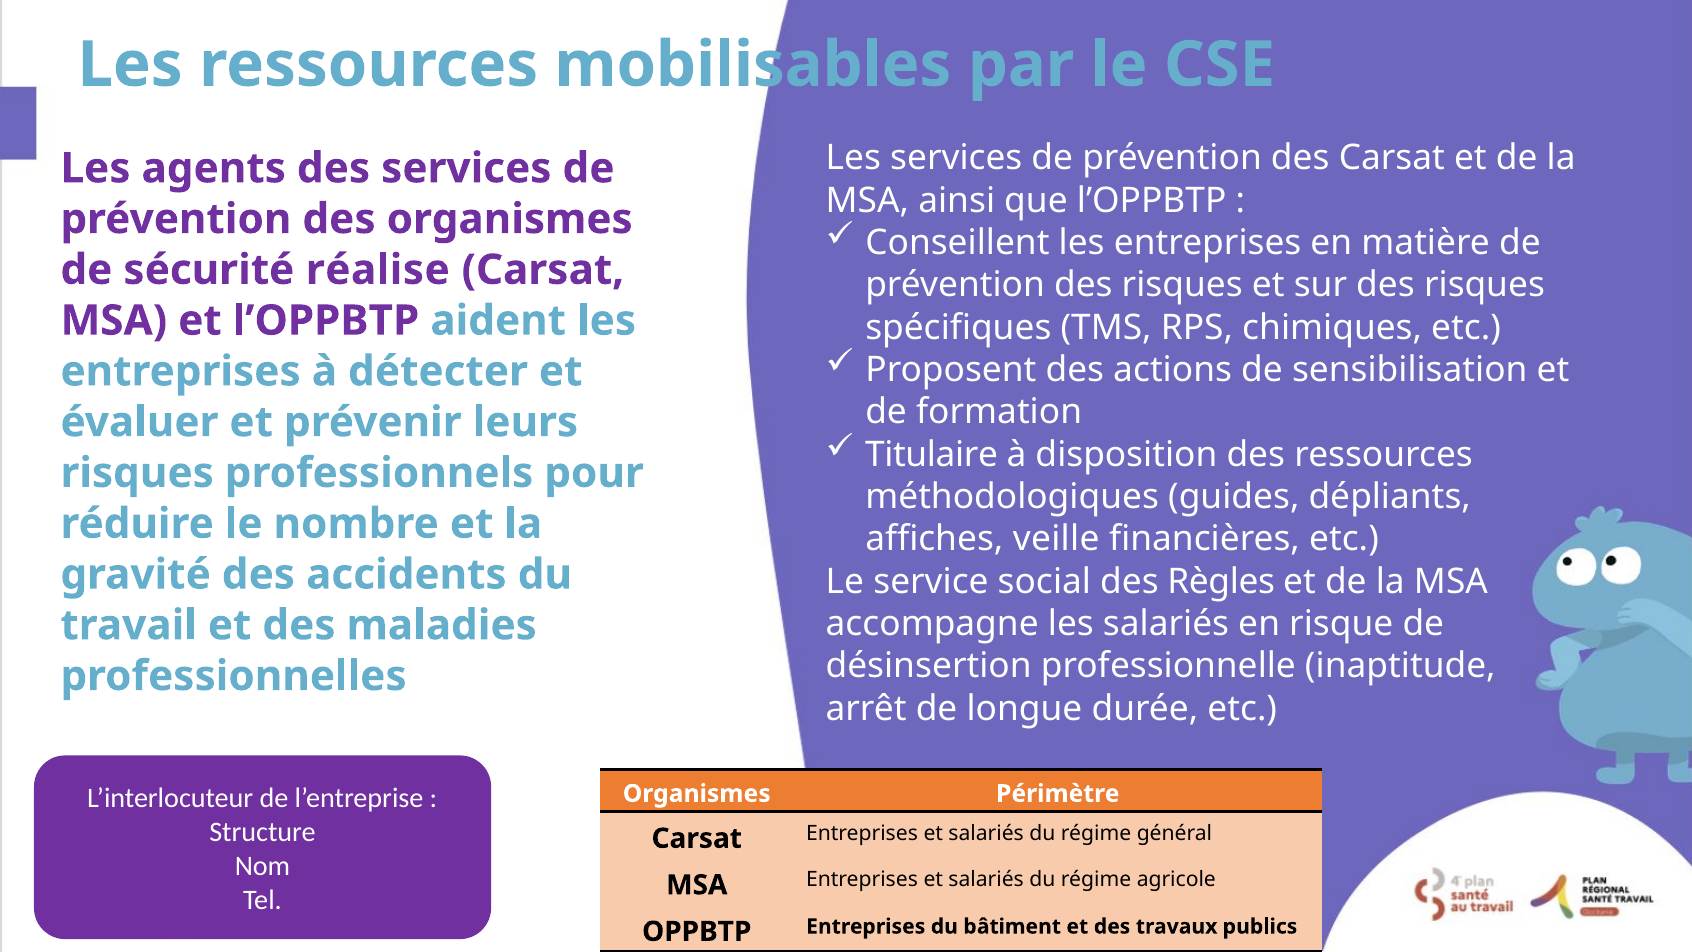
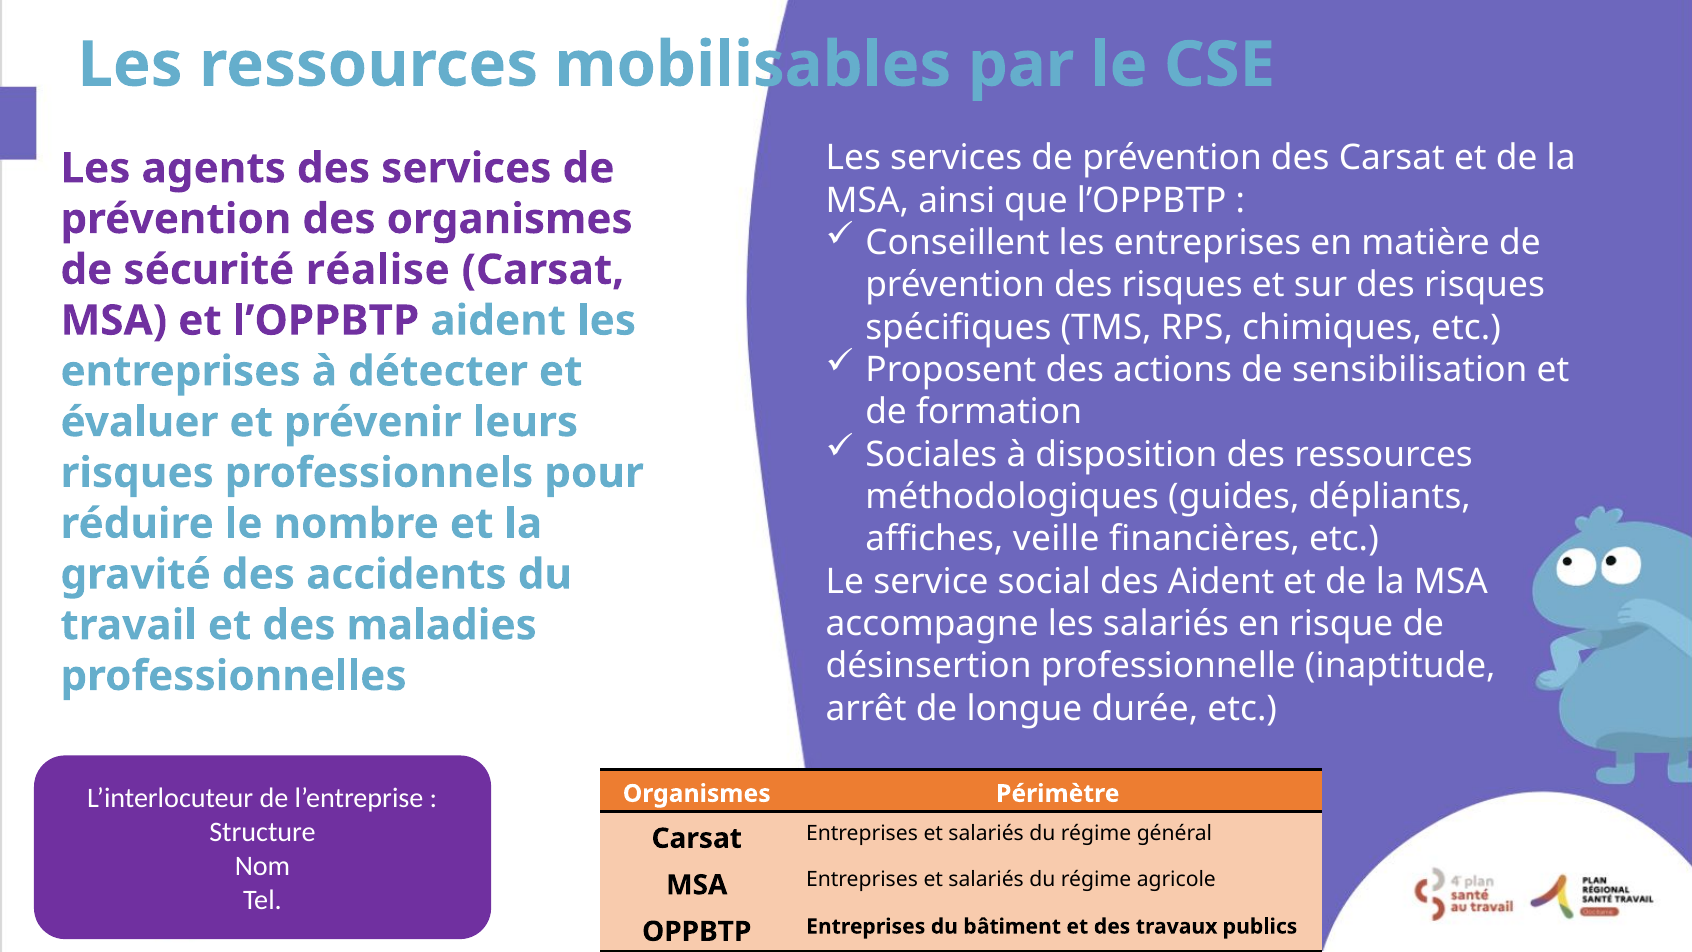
Titulaire: Titulaire -> Sociales (931, 454)
des Règles: Règles -> Aident (1221, 581)
